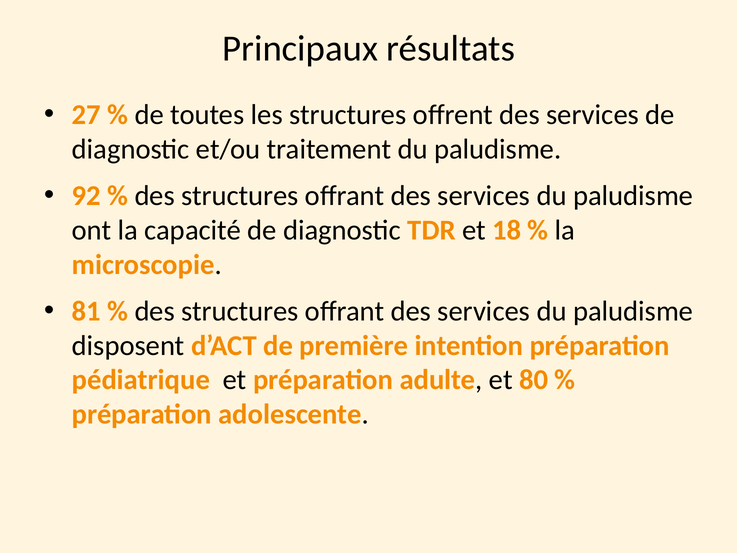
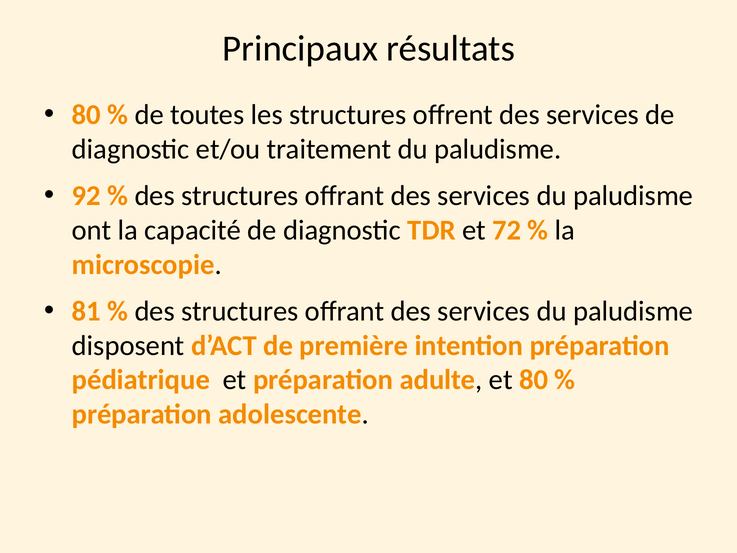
27: 27 -> 80 (86, 115)
18: 18 -> 72 (507, 230)
